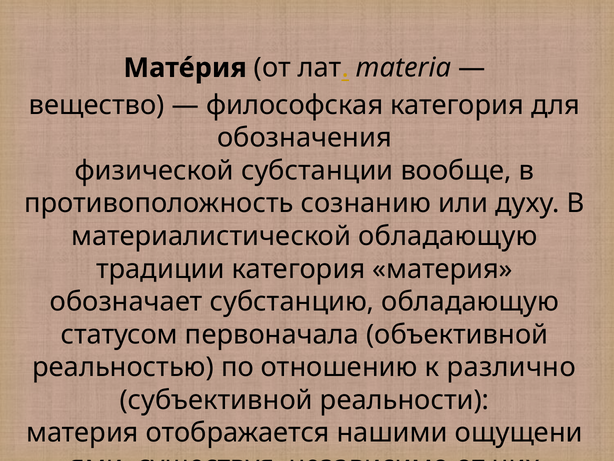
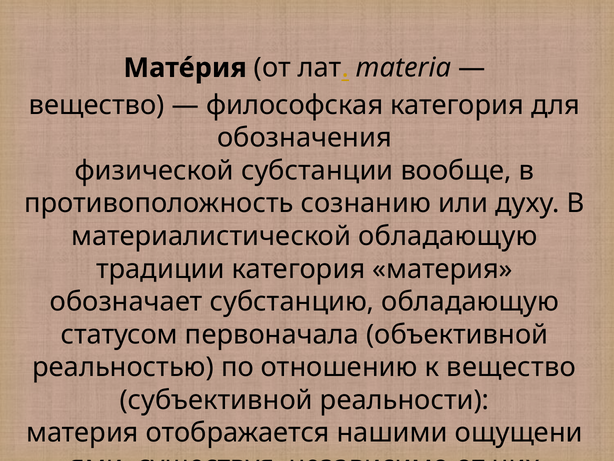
к различно: различно -> вещество (511, 367)
